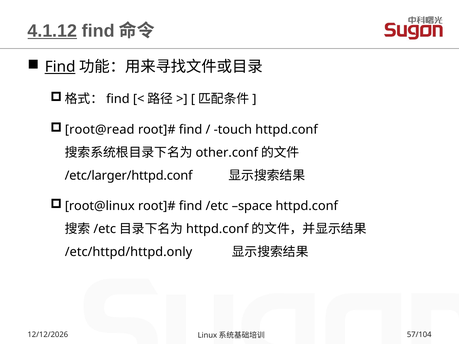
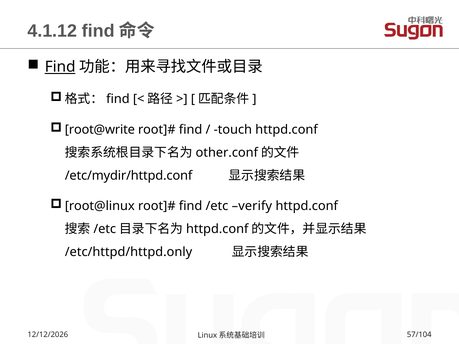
4.1.12 underline: present -> none (52, 31)
root@read: root@read -> root@write (100, 130)
/etc/larger/httpd.conf: /etc/larger/httpd.conf -> /etc/mydir/httpd.conf (129, 176)
space: space -> verify (252, 206)
